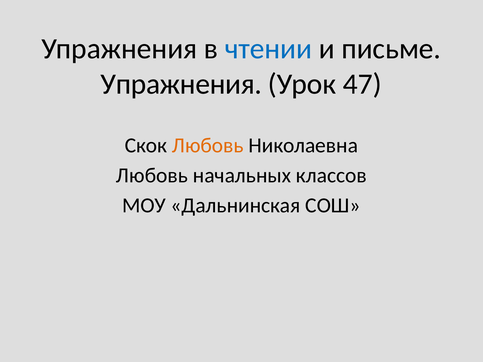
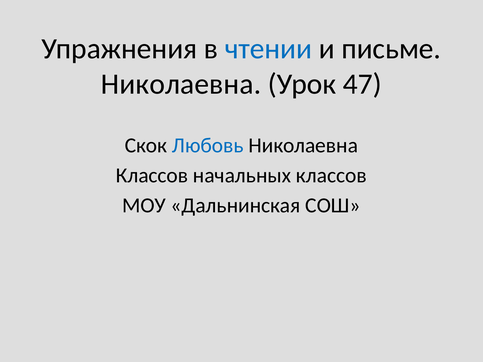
Упражнения: Упражнения -> Николаевна (181, 84)
Любовь colour: orange -> blue (208, 146)
Любовь: Любовь -> Классов (152, 176)
